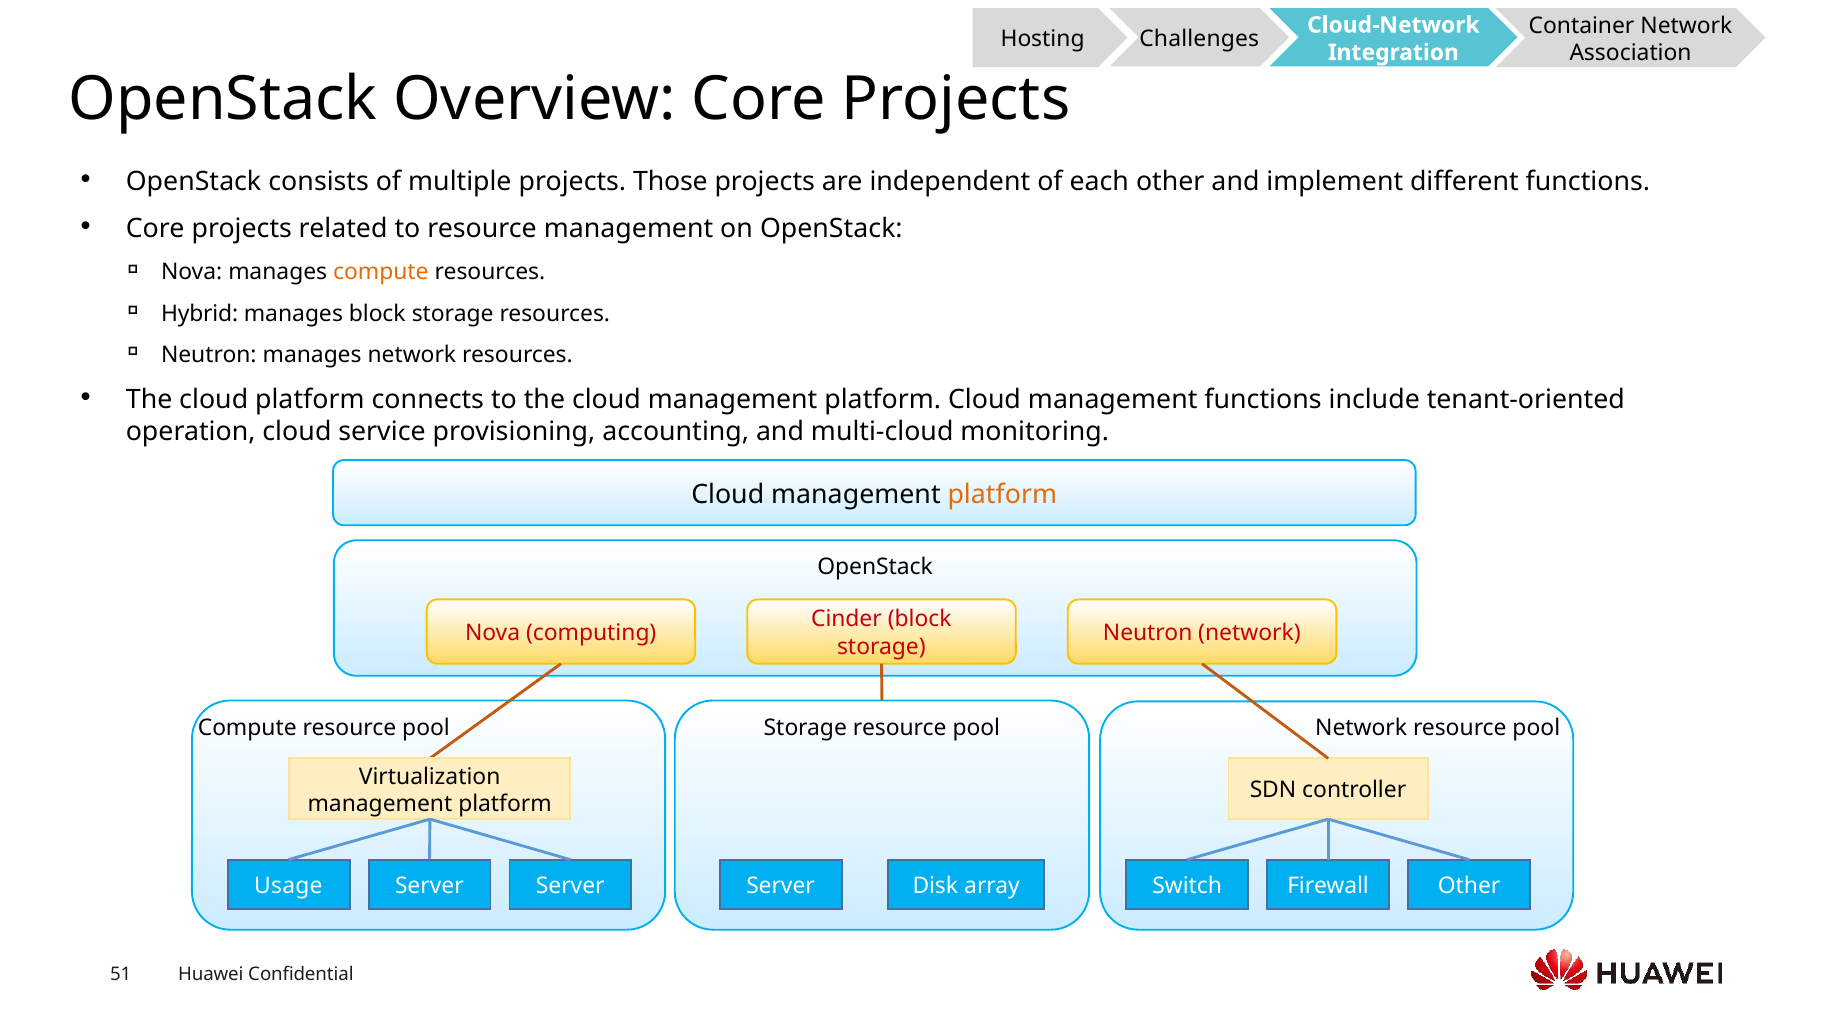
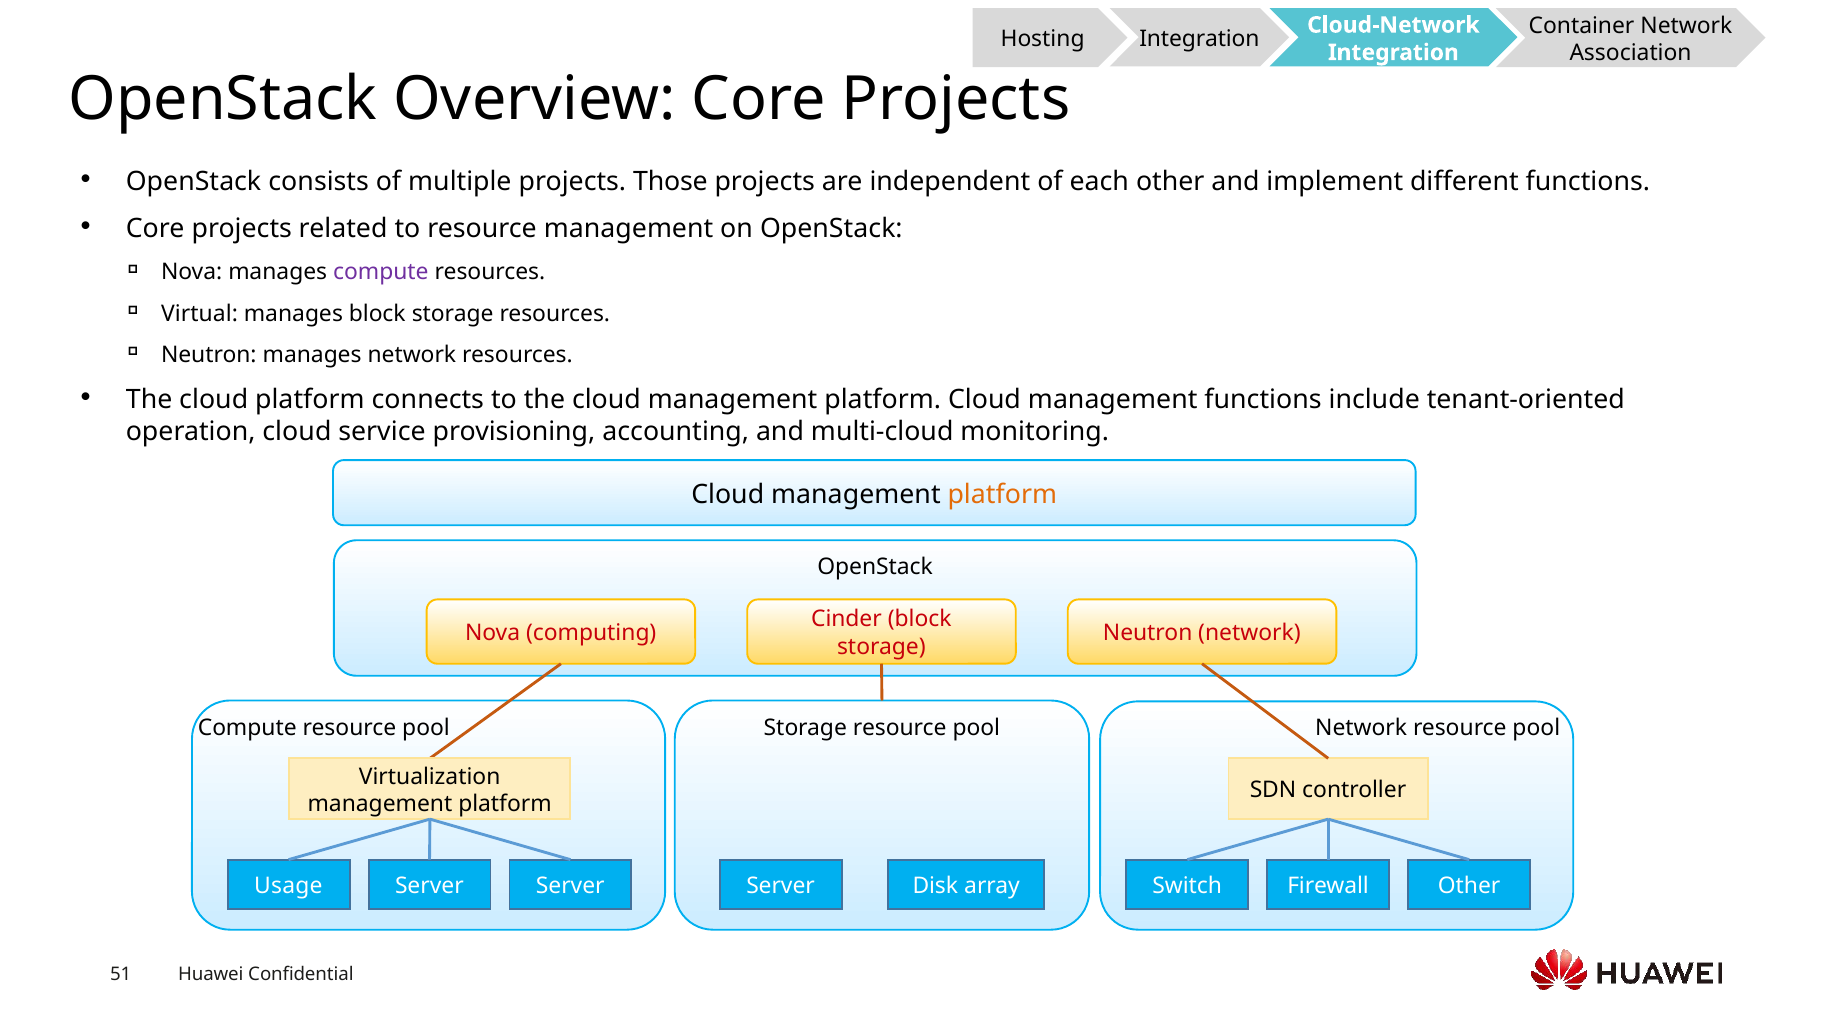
Hosting Challenges: Challenges -> Integration (1199, 39)
compute colour: orange -> purple (381, 272)
Hybrid: Hybrid -> Virtual (199, 314)
